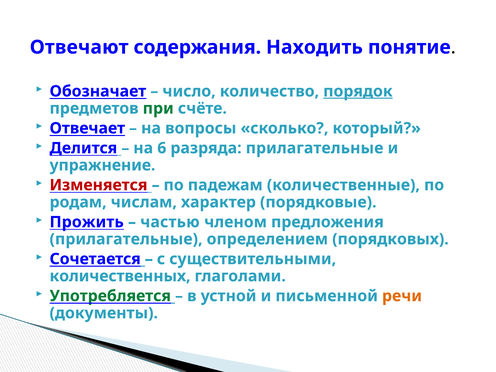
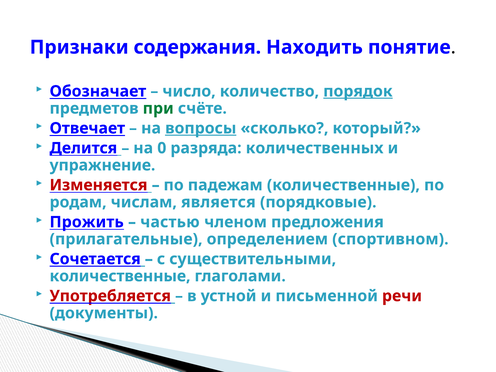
Отвечают: Отвечают -> Признаки (79, 47)
вопросы underline: none -> present (201, 128)
6: 6 -> 0 (162, 148)
разряда прилагательные: прилагательные -> количественных (315, 148)
характер: характер -> является (218, 202)
порядковых: порядковых -> спортивном (390, 239)
количественных: количественных -> количественные (120, 276)
Употребляется colour: green -> red (110, 296)
речи colour: orange -> red (402, 296)
